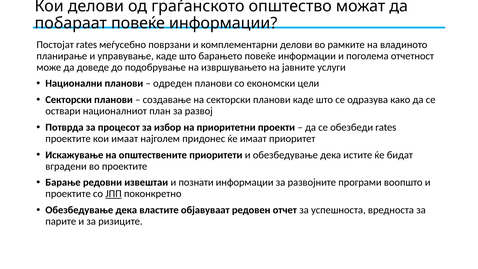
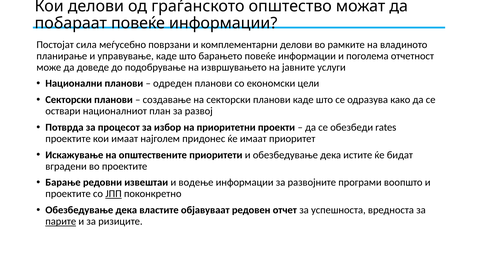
Постојат rates: rates -> сила (86, 45)
познати: познати -> водење (196, 182)
парите underline: none -> present (61, 221)
